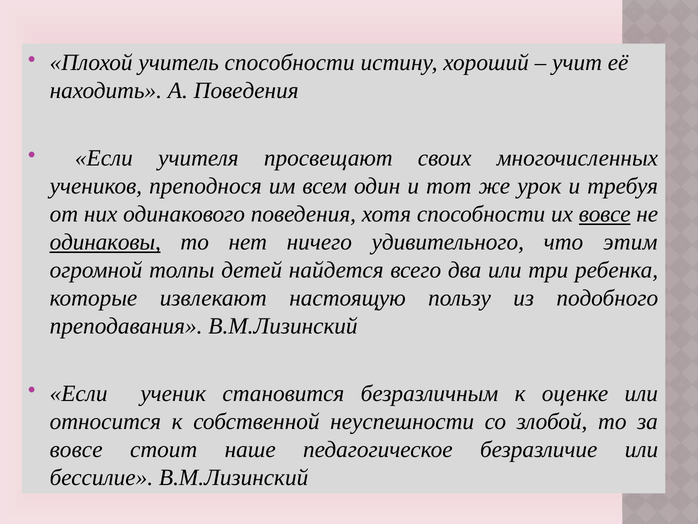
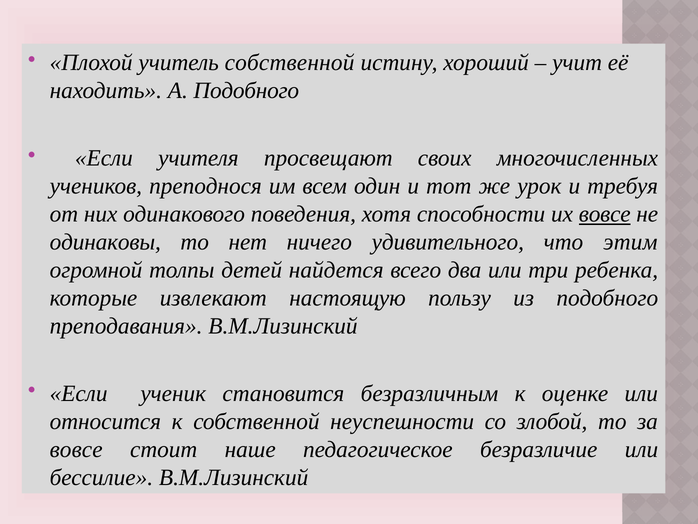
учитель способности: способности -> собственной (290, 63)
А Поведения: Поведения -> Подобного (246, 91)
одинаковы underline: present -> none (105, 242)
